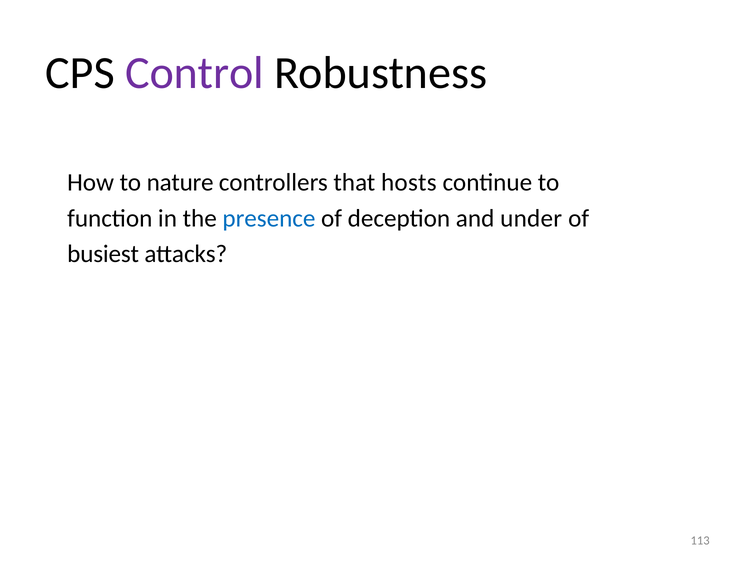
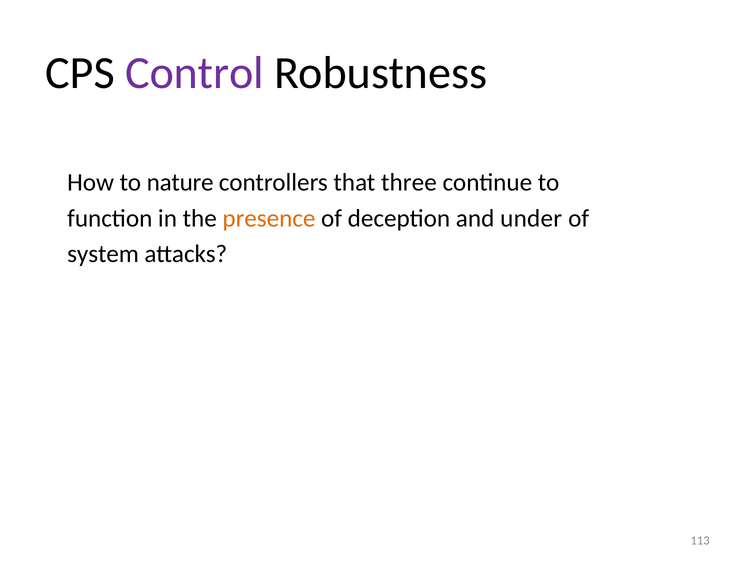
hosts: hosts -> three (409, 183)
presence colour: blue -> orange (269, 218)
busiest: busiest -> system (103, 254)
